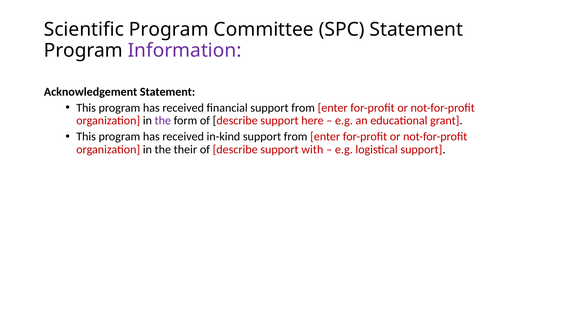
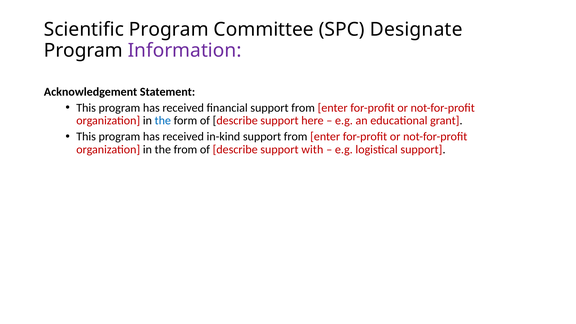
SPC Statement: Statement -> Designate (416, 30)
the colour: purple -> blue (163, 121)
the their: their -> from (185, 150)
